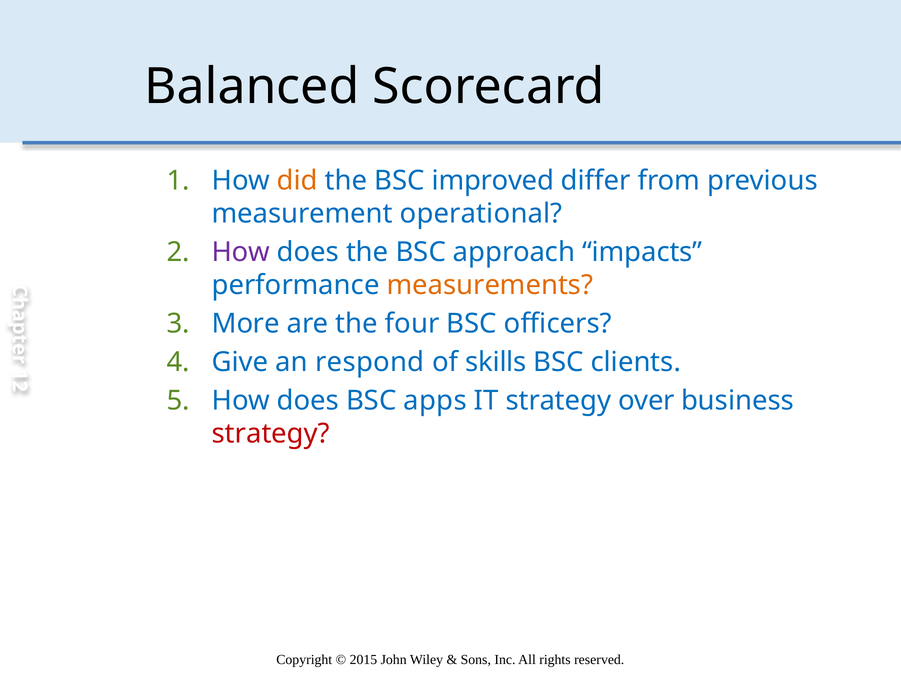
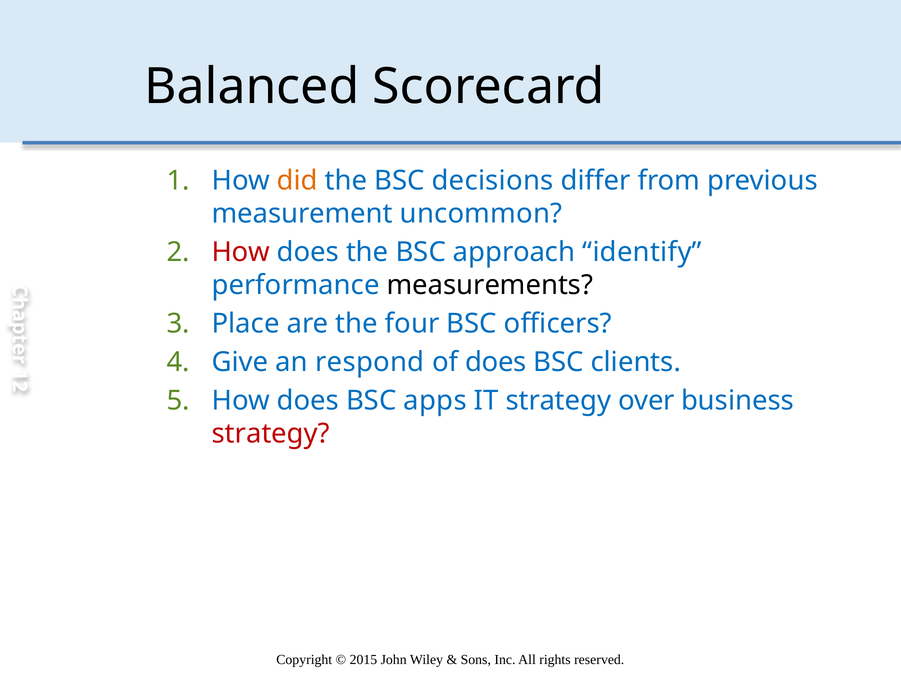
improved: improved -> decisions (493, 181)
operational: operational -> uncommon (481, 214)
How colour: purple -> red (241, 252)
impacts: impacts -> identify (642, 252)
measurements colour: orange -> black (490, 285)
More: More -> Place (246, 324)
of skills: skills -> does (496, 362)
